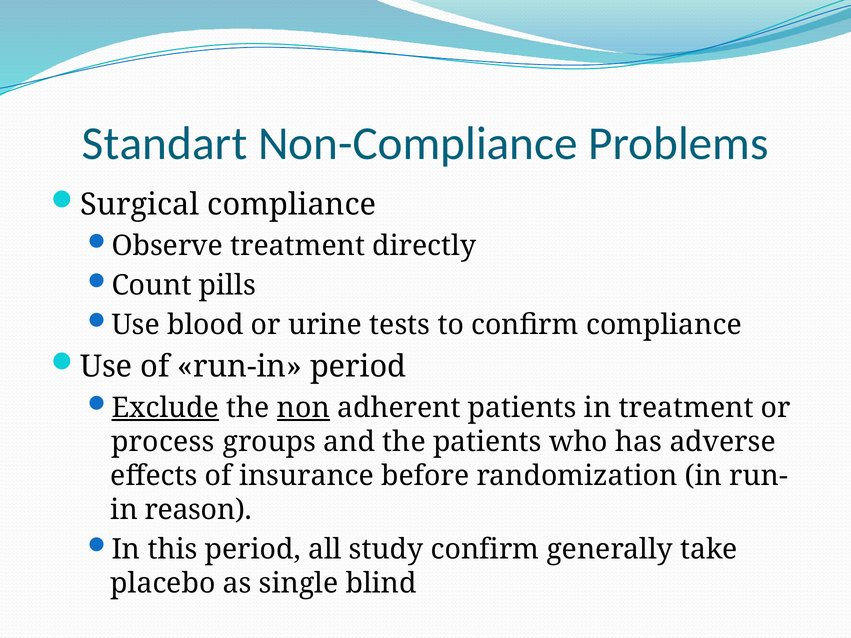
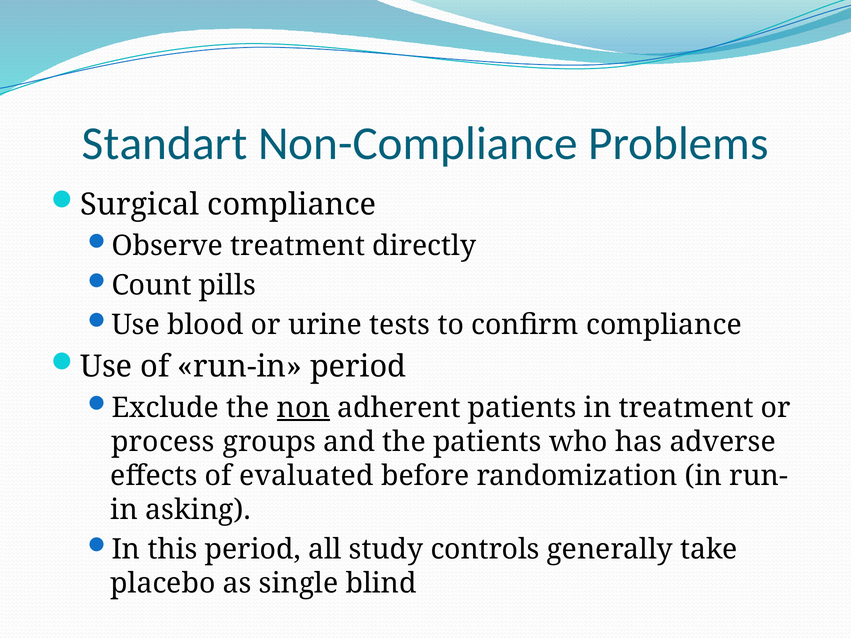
Exclude underline: present -> none (165, 408)
insurance: insurance -> evaluated (306, 476)
reason: reason -> asking (198, 510)
study confirm: confirm -> controls (485, 550)
